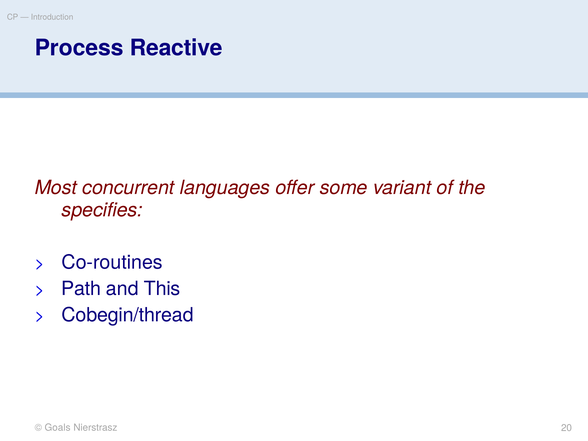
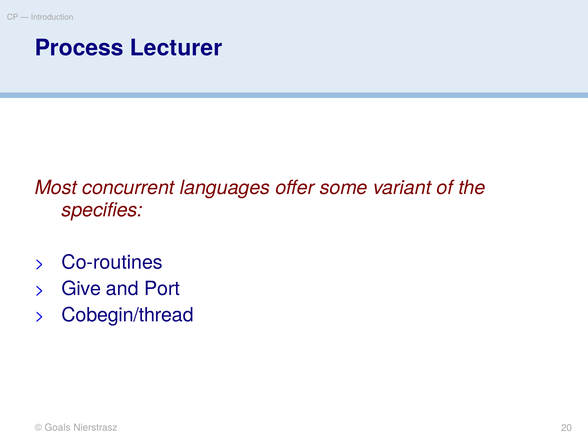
Reactive: Reactive -> Lecturer (176, 48)
Path: Path -> Give (81, 289)
This: This -> Port (162, 289)
